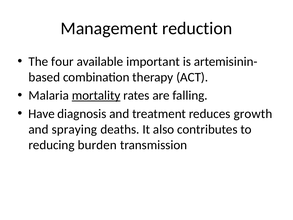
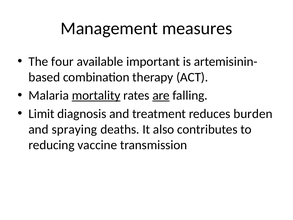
reduction: reduction -> measures (197, 28)
are underline: none -> present (161, 95)
Have: Have -> Limit (42, 114)
growth: growth -> burden (253, 114)
burden: burden -> vaccine (97, 145)
